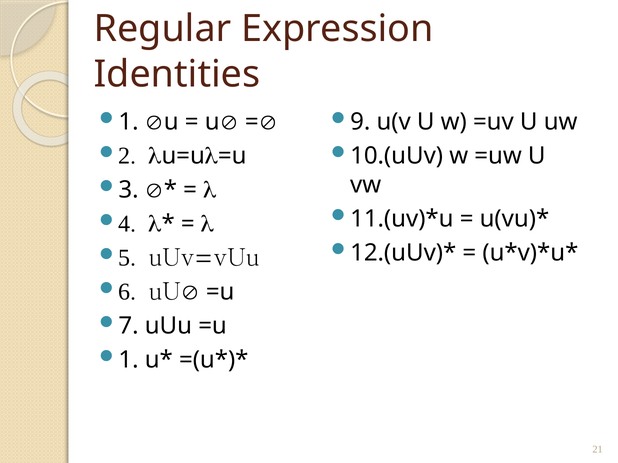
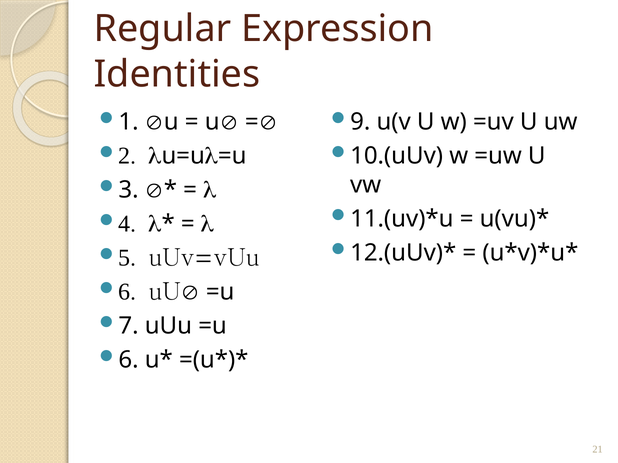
1: 1 -> 6 (129, 360)
